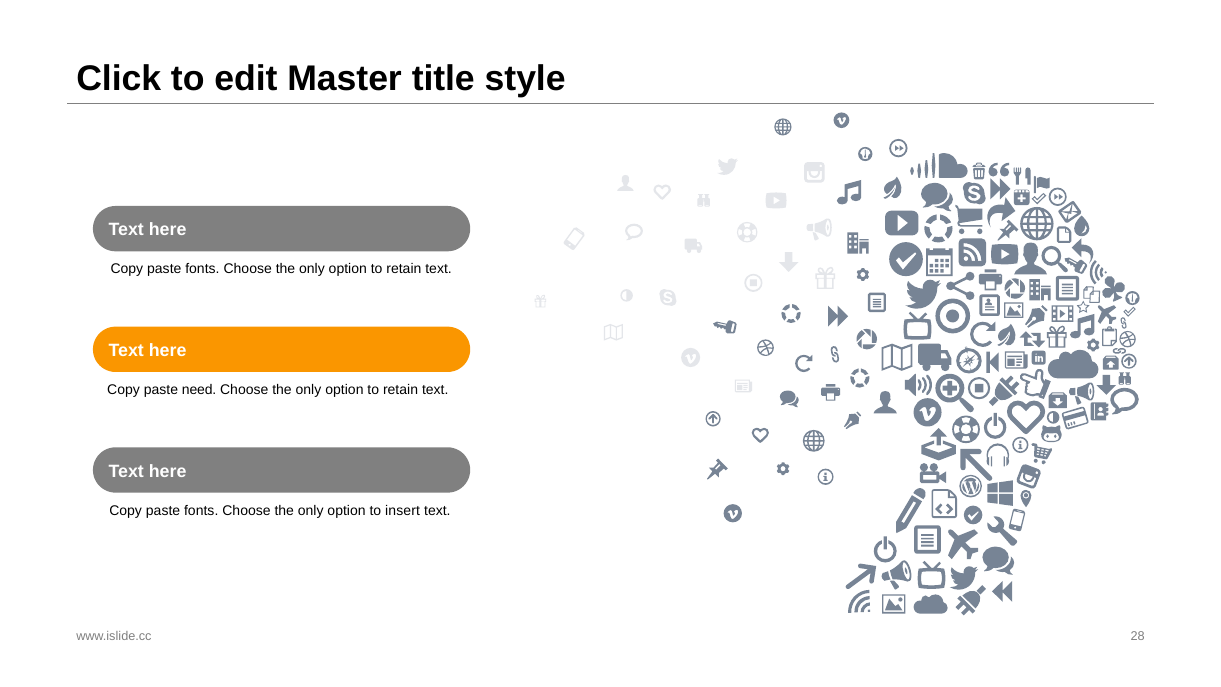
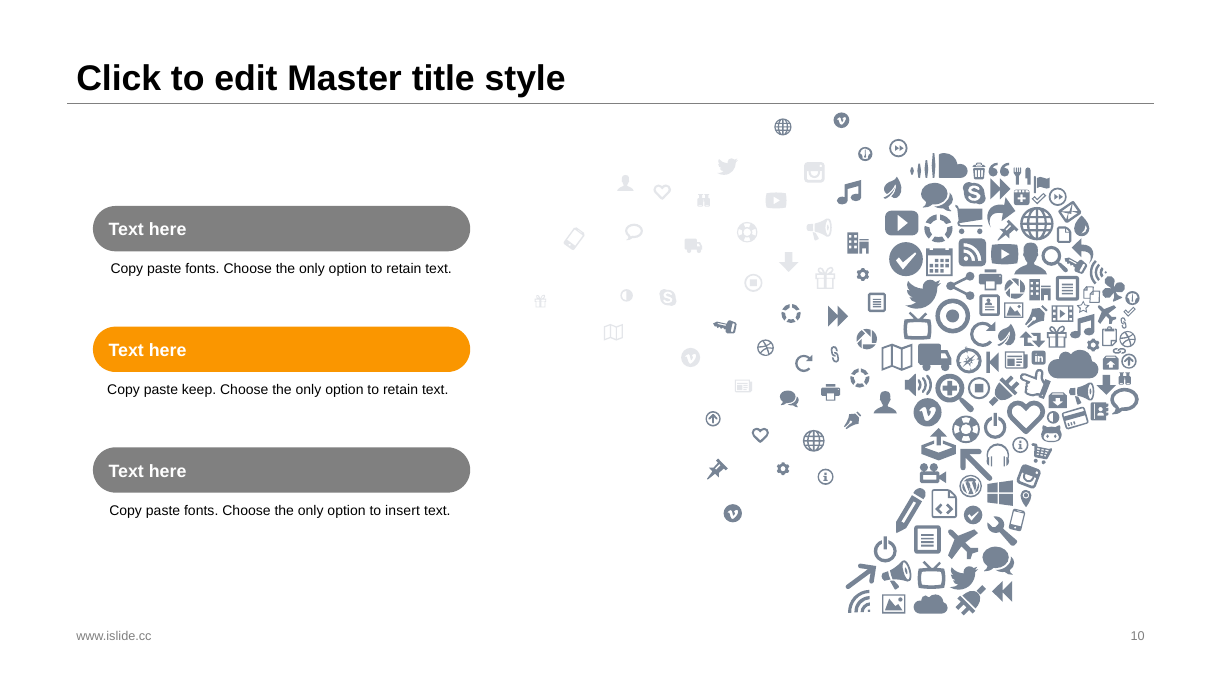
need: need -> keep (199, 390)
28: 28 -> 10 (1138, 636)
